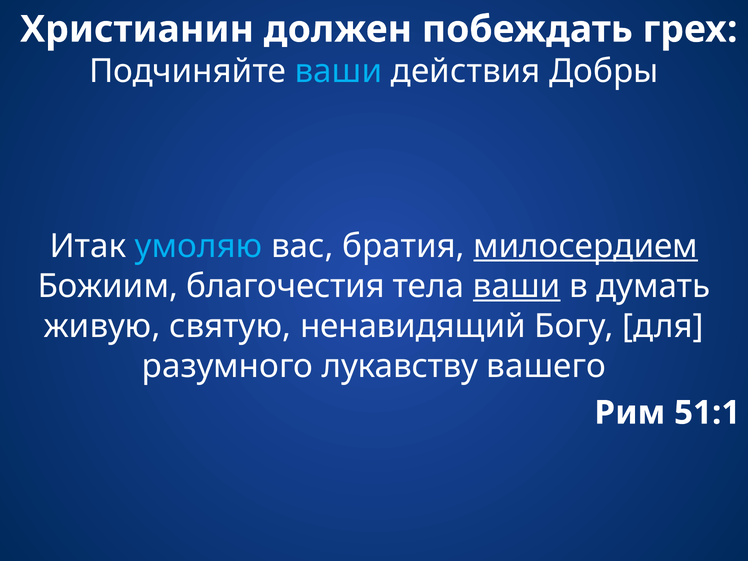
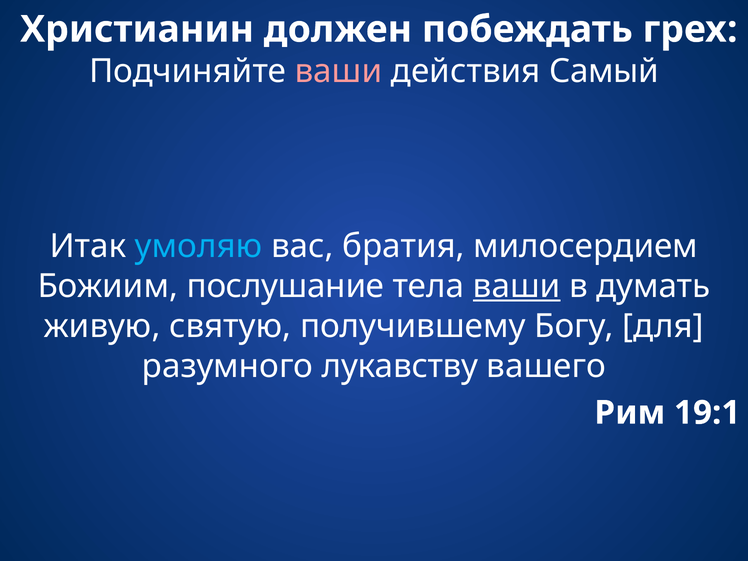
ваши colour: light blue -> pink (339, 71)
Добры: Добры -> Самый (604, 71)
милосердием underline: present -> none (586, 246)
благочестия: благочестия -> послушание (285, 286)
ненавидящий: ненавидящий -> получившему (413, 326)
51:1: 51:1 -> 19:1 (707, 413)
